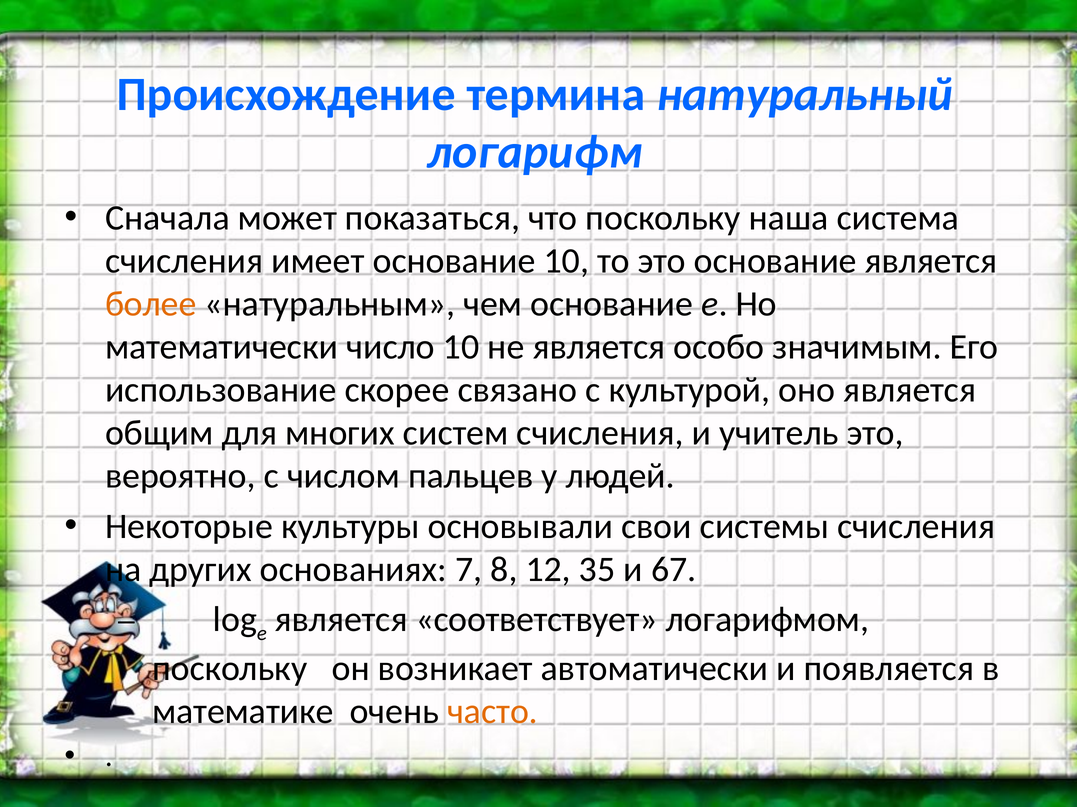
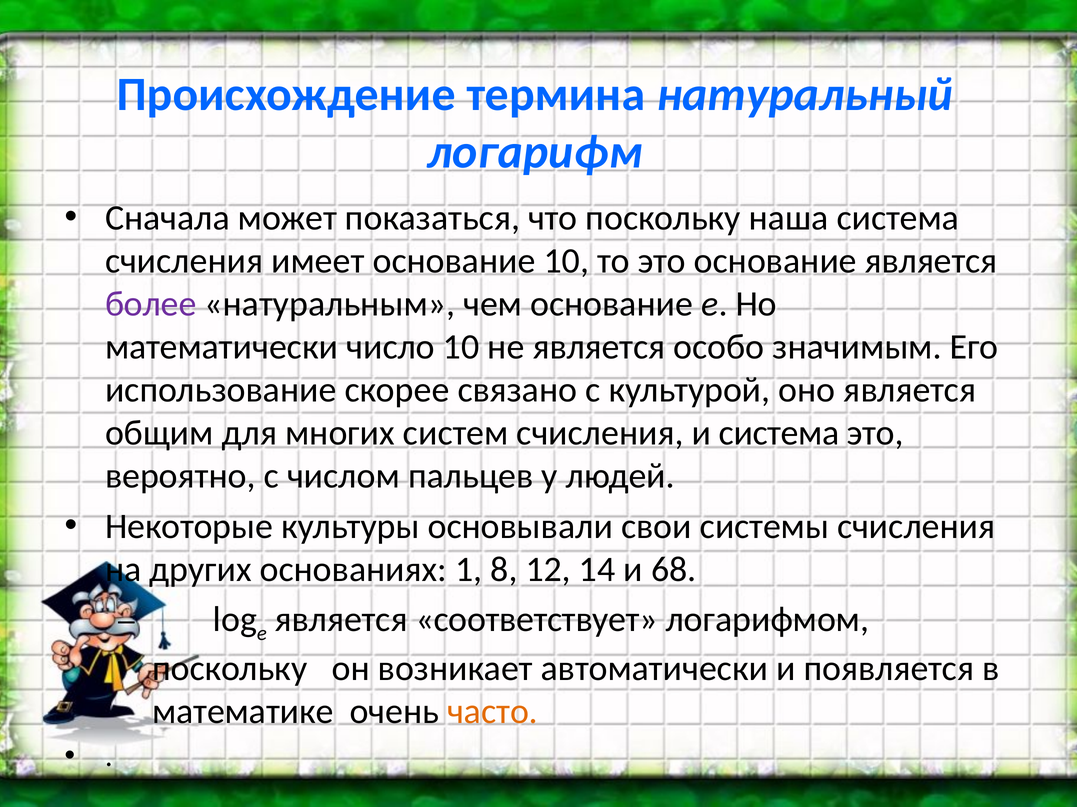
более colour: orange -> purple (151, 304)
и учитель: учитель -> система (779, 433)
7: 7 -> 1 (469, 570)
35: 35 -> 14 (597, 570)
67: 67 -> 68 (674, 570)
